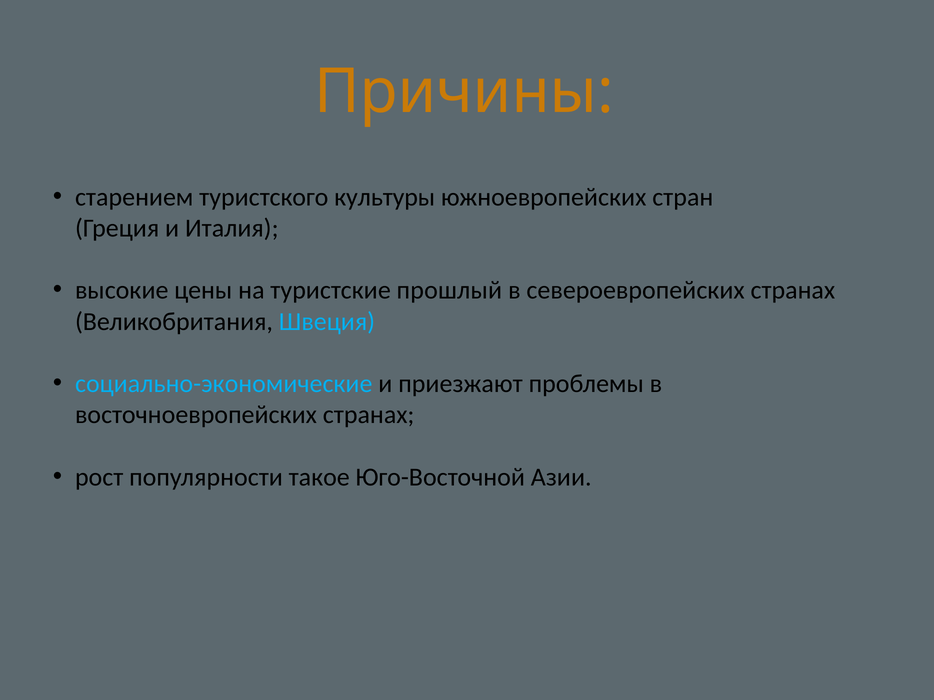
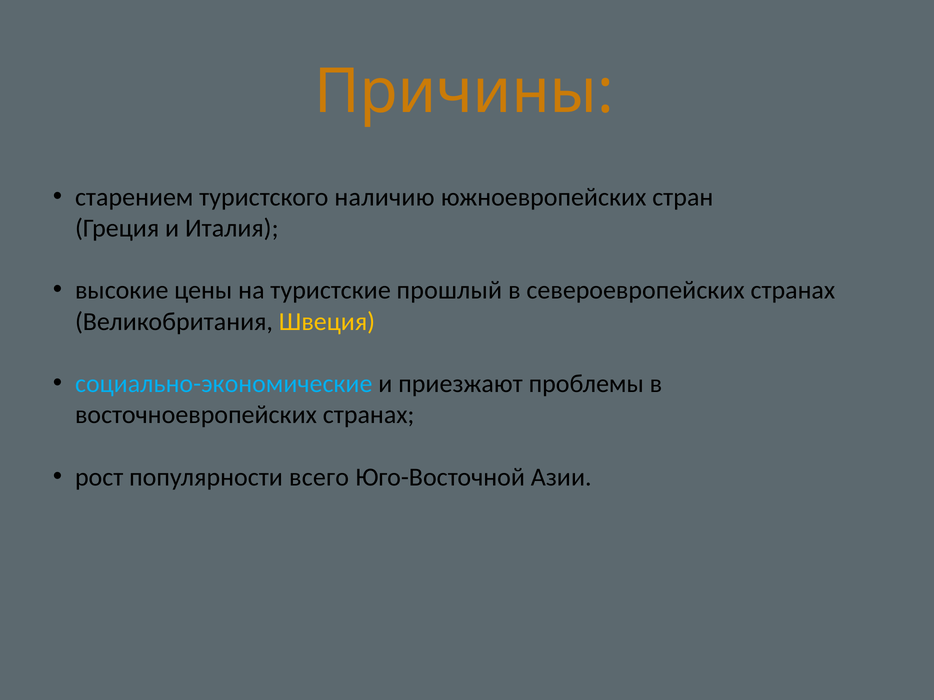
культуры: культуры -> наличию (384, 197)
Швеция colour: light blue -> yellow (327, 322)
такое: такое -> всего (319, 477)
